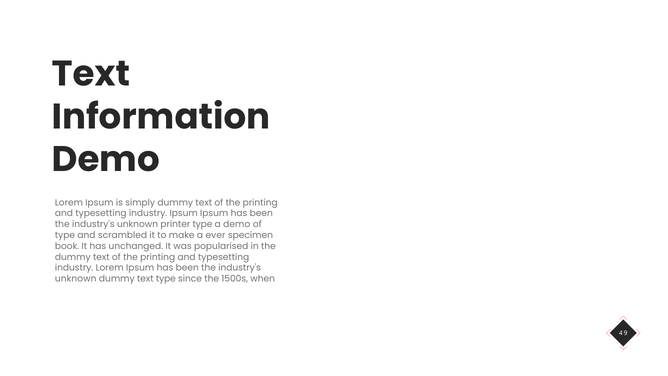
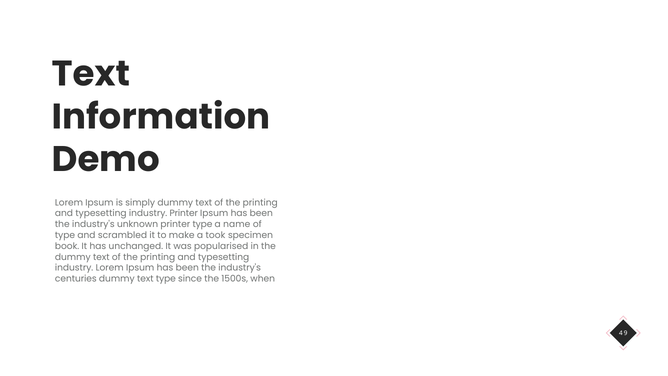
industry Ipsum: Ipsum -> Printer (184, 213)
a demo: demo -> name (237, 224)
ever: ever -> took (216, 235)
unknown: unknown -> centuries (76, 279)
